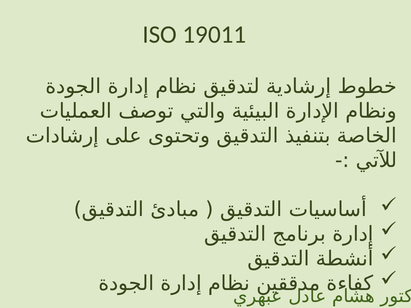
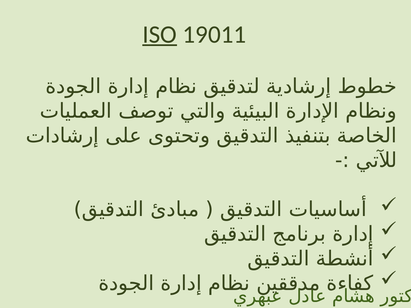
ISO underline: none -> present (160, 34)
